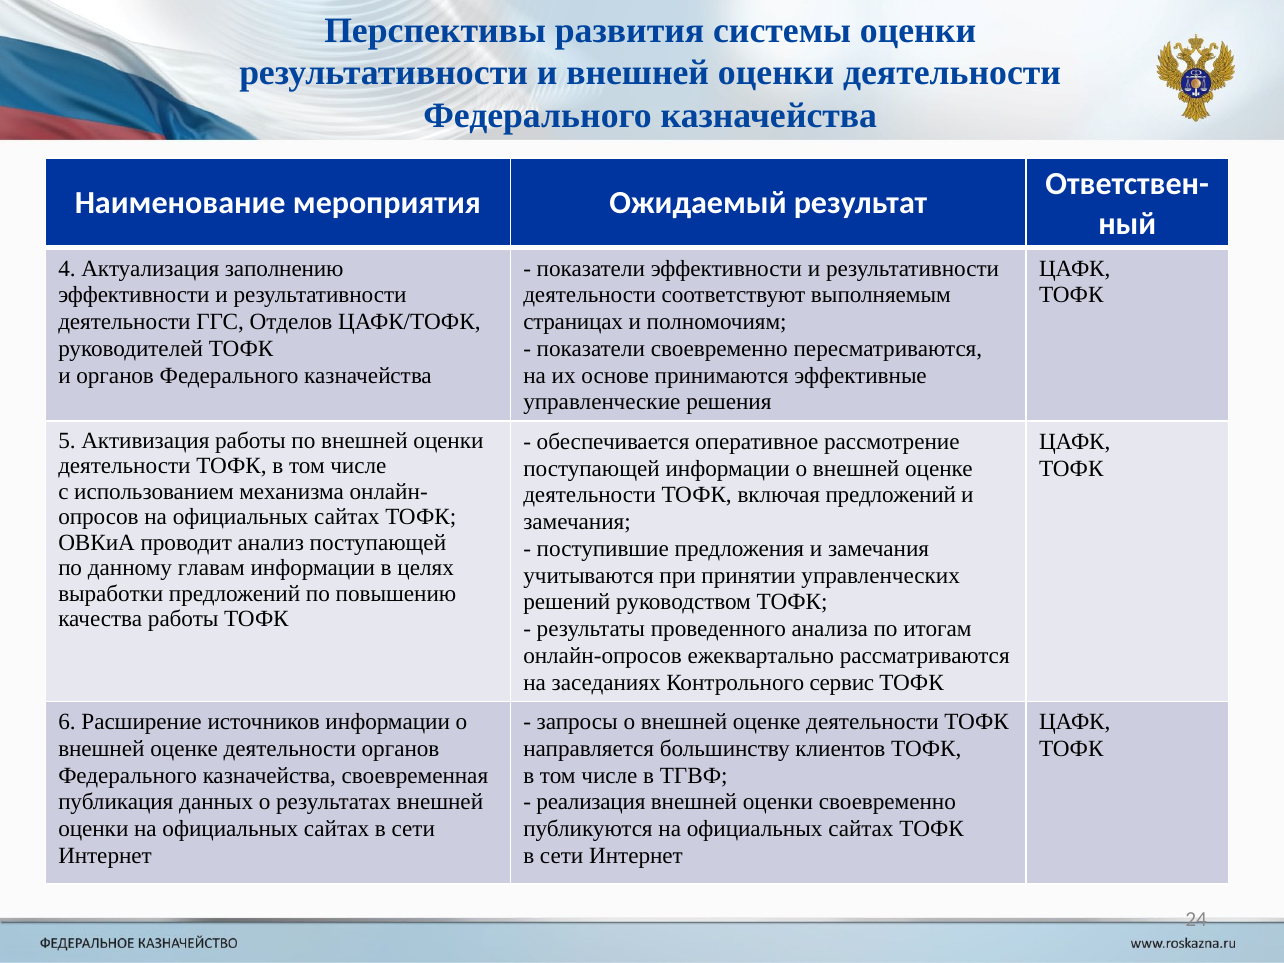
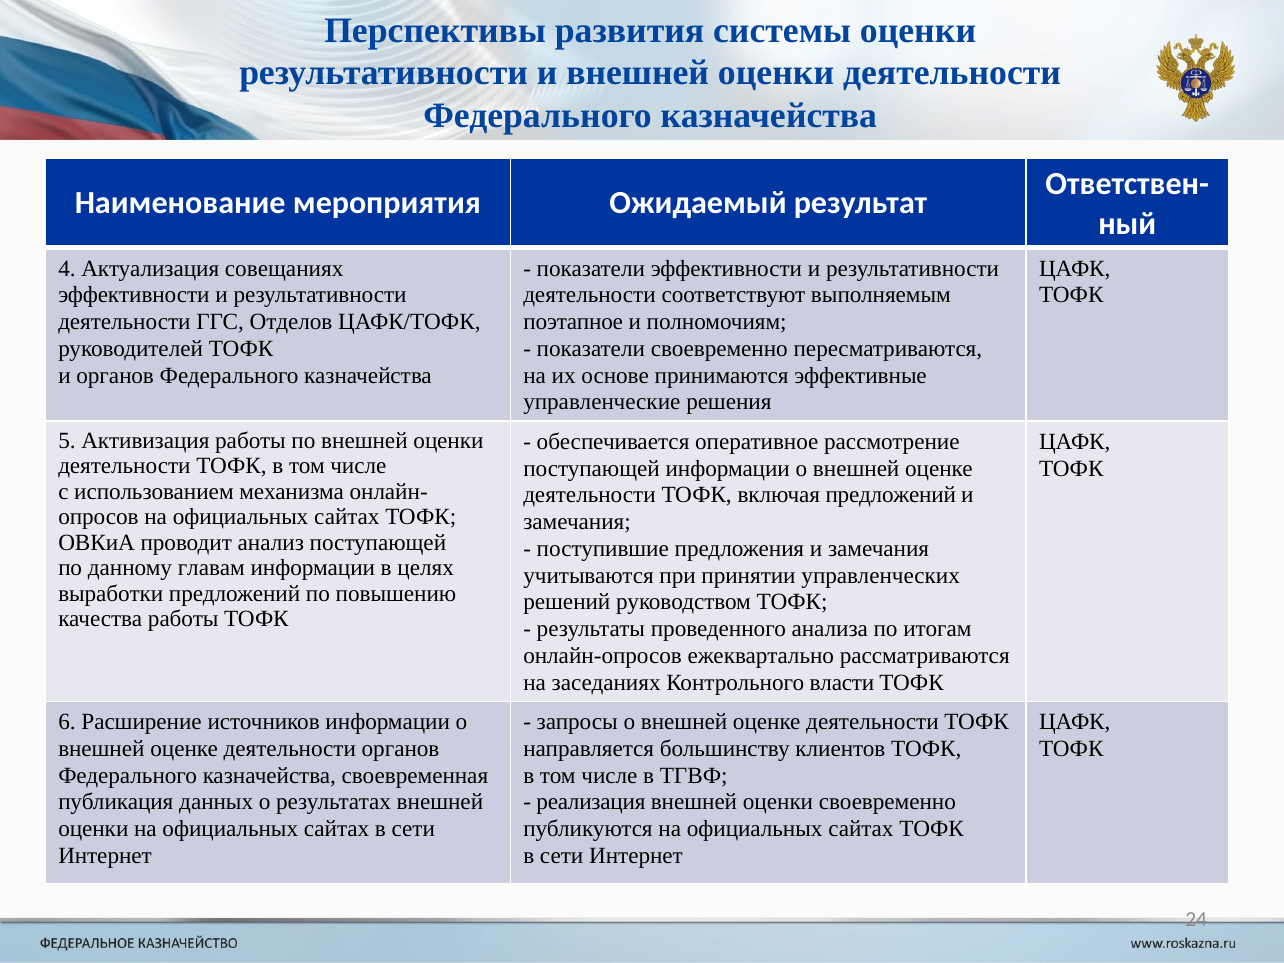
заполнению: заполнению -> совещаниях (284, 268)
страницах: страницах -> поэтапное (573, 322)
сервис: сервис -> власти (842, 682)
